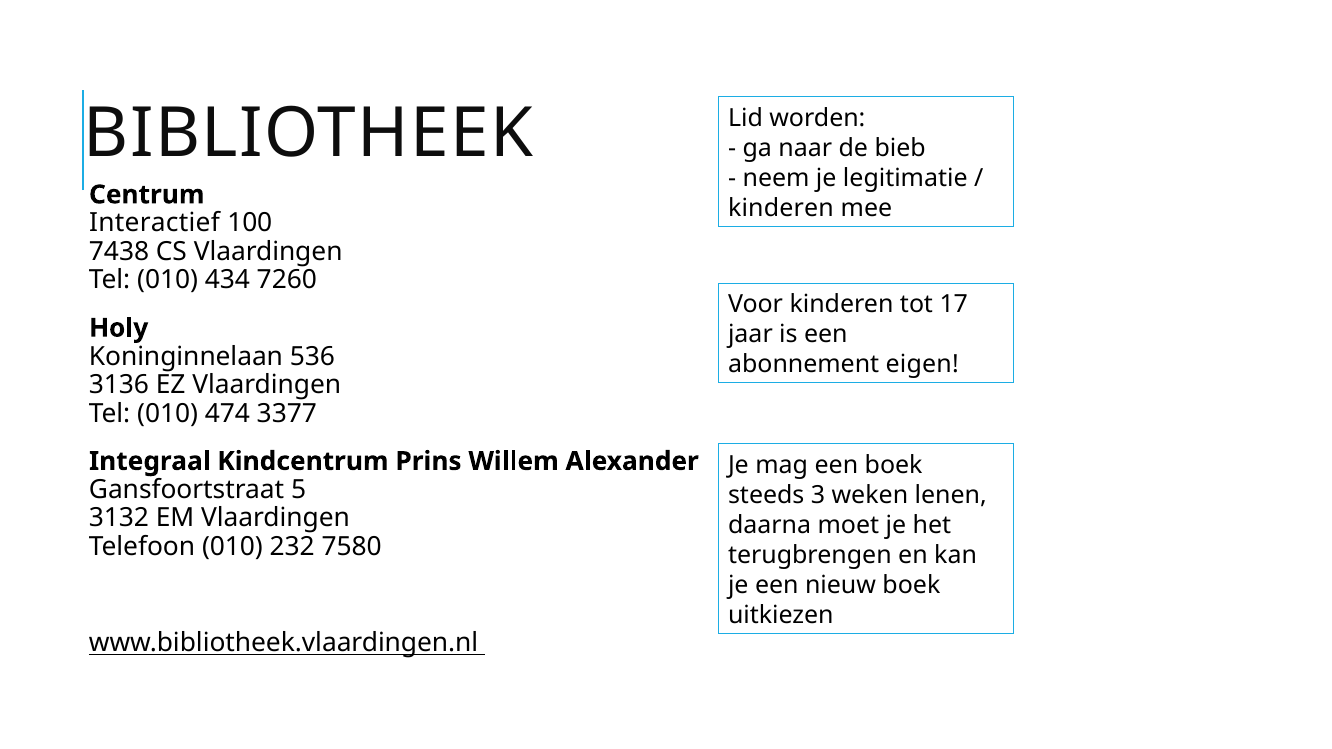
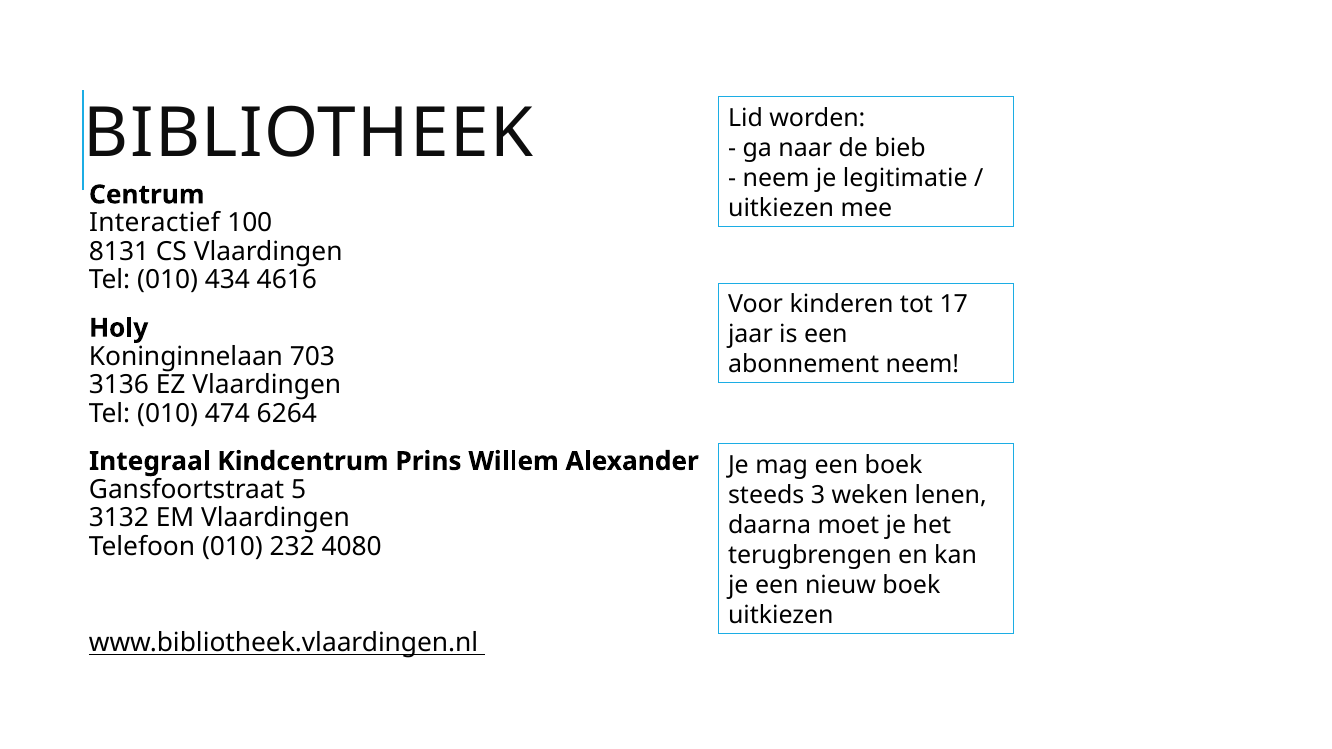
kinderen: kinderen -> uitkiezen (781, 208)
7438: 7438 -> 8131 (119, 252)
7260: 7260 -> 4616 (287, 280)
536: 536 -> 703 (312, 357)
abonnement eigen: eigen -> neem (922, 365)
3377: 3377 -> 6264 (287, 414)
7580: 7580 -> 4080 (352, 547)
